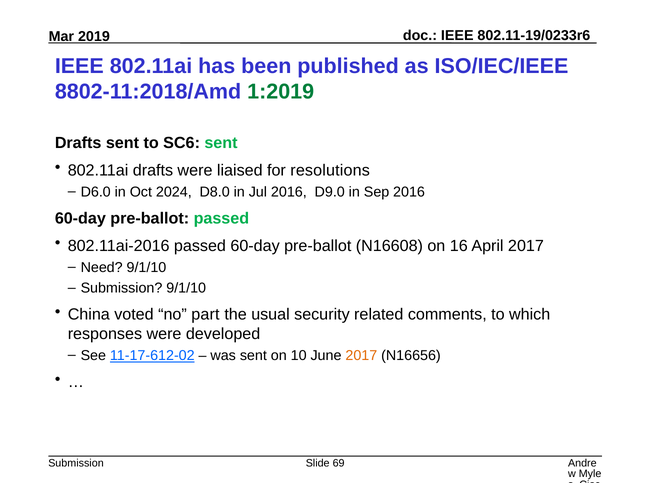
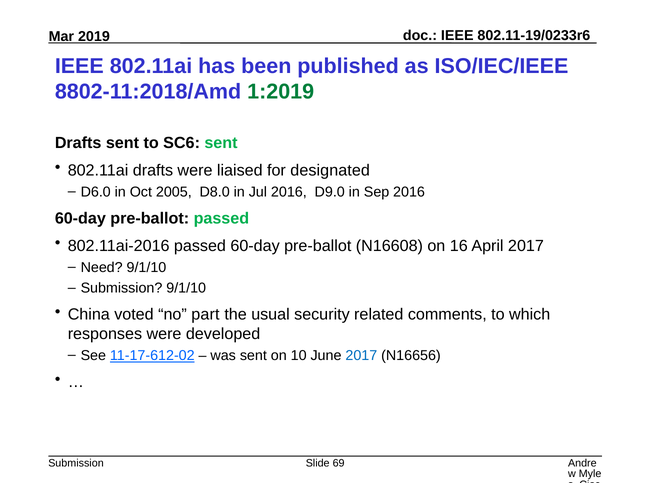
resolutions: resolutions -> designated (330, 170)
2024: 2024 -> 2005 (174, 192)
2017 colour: orange -> blue (361, 356)
